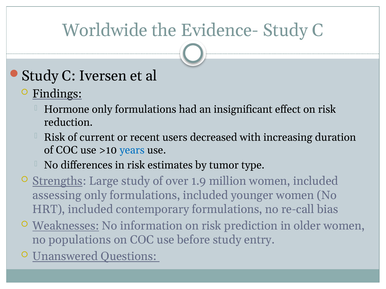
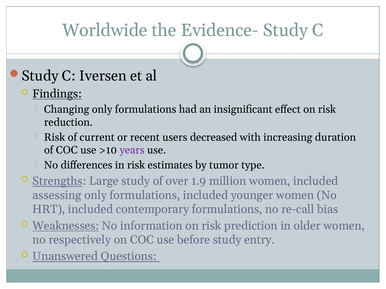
Hormone: Hormone -> Changing (67, 110)
years colour: blue -> purple (132, 150)
populations: populations -> respectively (80, 240)
